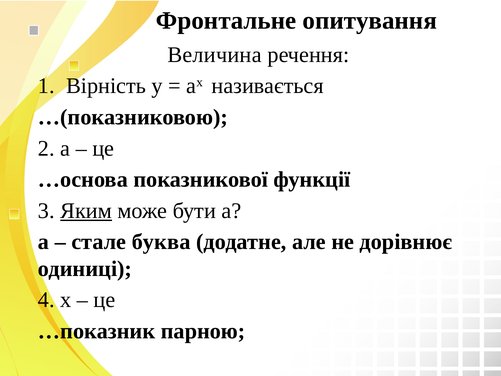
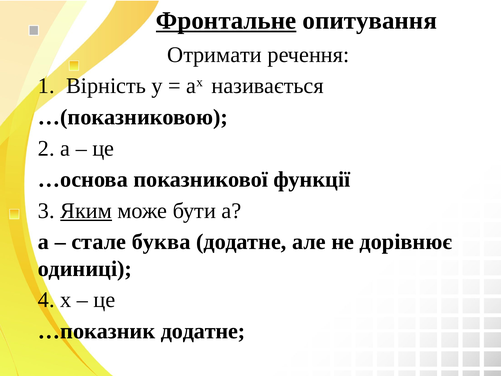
Фронтальне underline: none -> present (226, 21)
Величина: Величина -> Отримати (215, 55)
…показник парною: парною -> додатне (203, 331)
